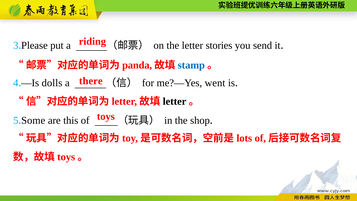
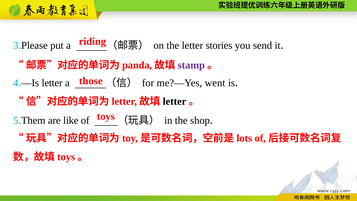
stamp colour: blue -> purple (191, 65)
there: there -> those (91, 81)
dolls: dolls -> letter (52, 83)
Some: Some -> Them (33, 120)
this: this -> like (71, 120)
